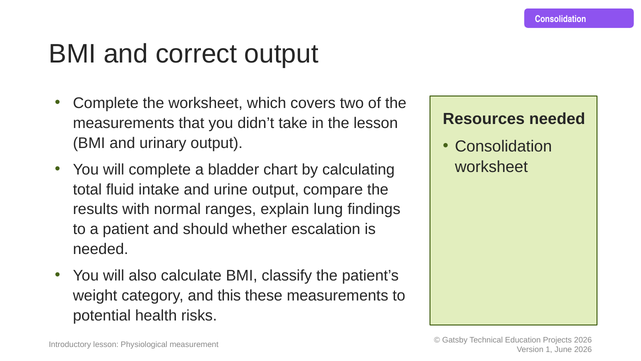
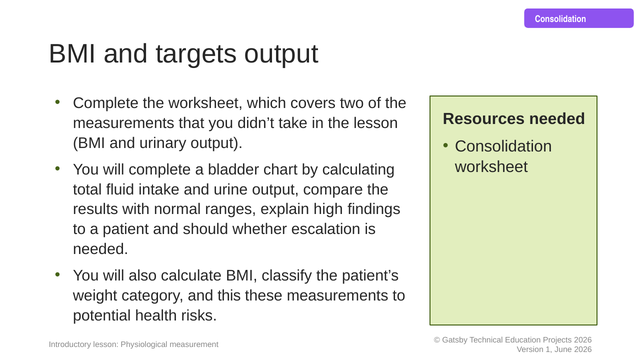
correct: correct -> targets (196, 54)
lung: lung -> high (328, 209)
